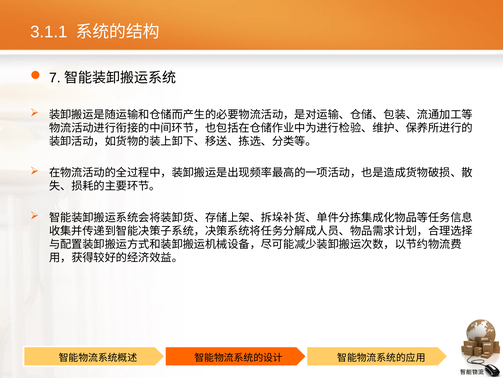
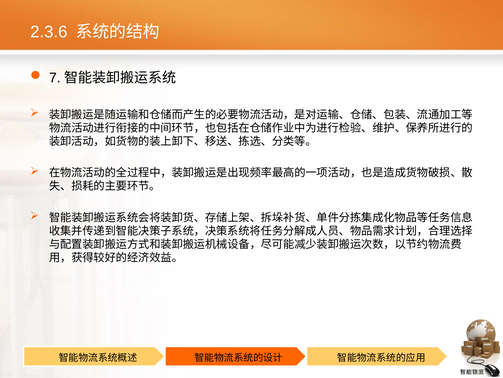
3.1.1: 3.1.1 -> 2.3.6 (49, 32)
